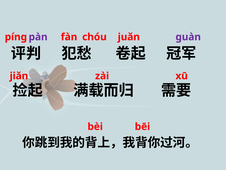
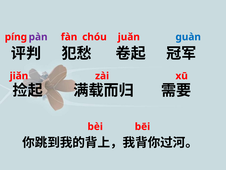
guàn colour: purple -> blue (188, 37)
